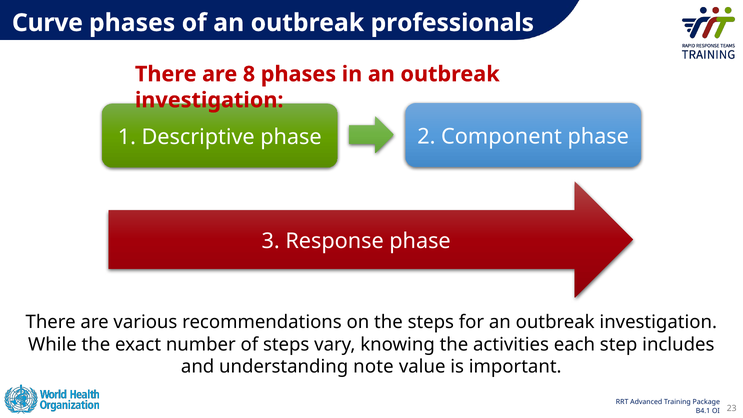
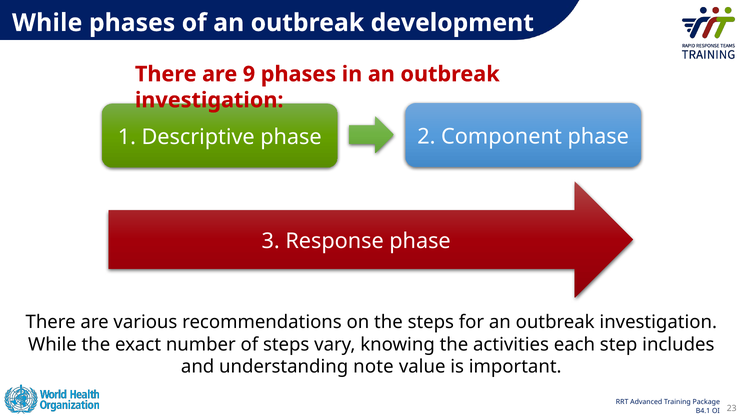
Curve: Curve -> While (47, 23)
professionals: professionals -> development (452, 23)
8: 8 -> 9 (249, 74)
